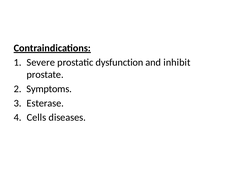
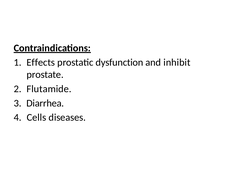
Severe: Severe -> Effects (41, 62)
Symptoms: Symptoms -> Flutamide (49, 89)
Esterase: Esterase -> Diarrhea (45, 103)
